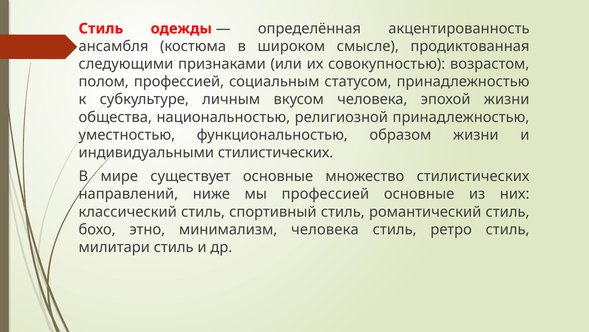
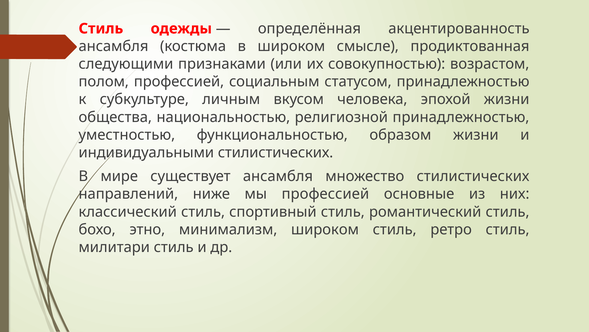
существует основные: основные -> ансамбля (278, 176)
минимализм человека: человека -> широком (325, 229)
